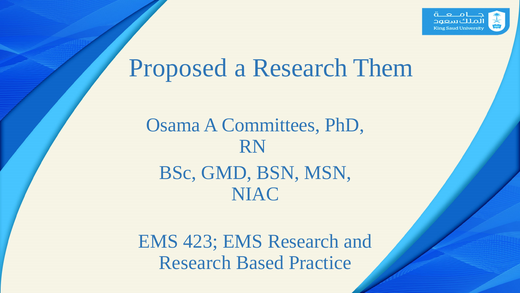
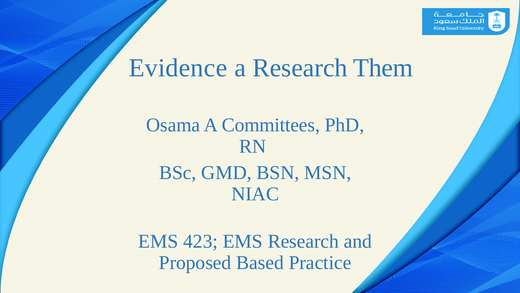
Proposed: Proposed -> Evidence (178, 68)
Research: Research -> Proposed (195, 262)
